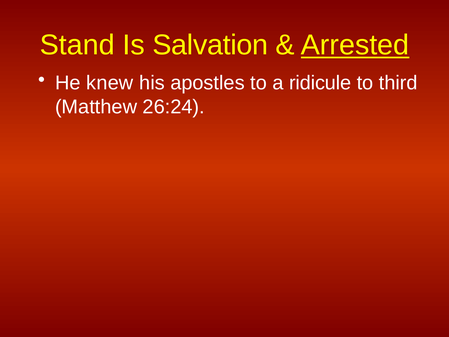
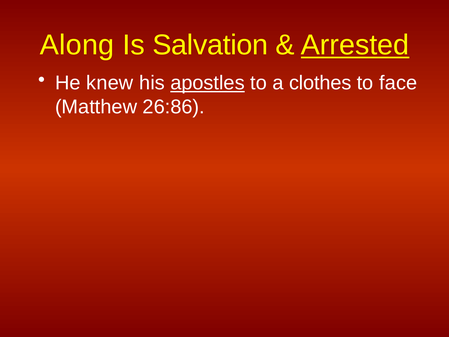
Stand: Stand -> Along (77, 45)
apostles underline: none -> present (208, 83)
ridicule: ridicule -> clothes (320, 83)
third: third -> face (398, 83)
26:24: 26:24 -> 26:86 (174, 107)
